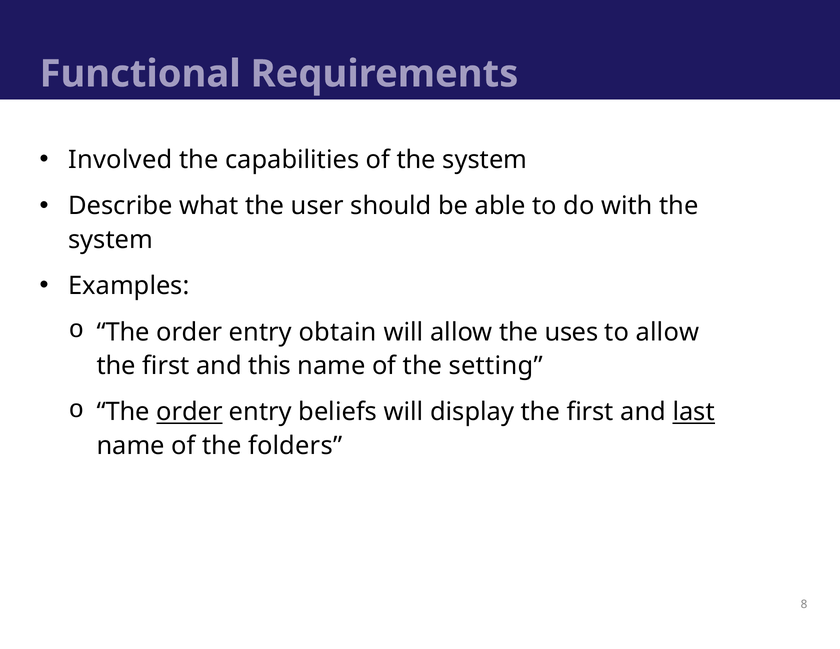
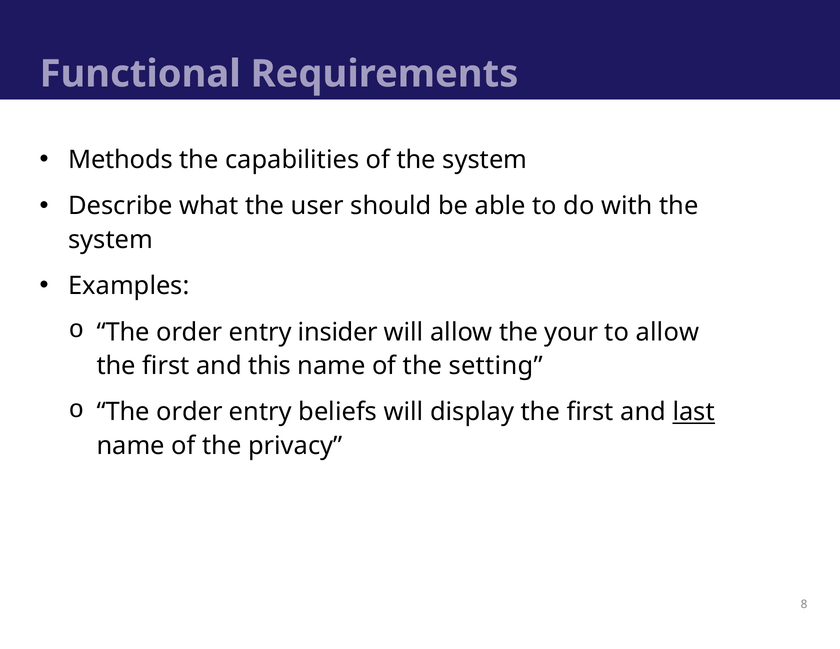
Involved: Involved -> Methods (121, 160)
obtain: obtain -> insider (338, 332)
uses: uses -> your (571, 332)
order underline: present -> none (189, 412)
folders: folders -> privacy (295, 446)
